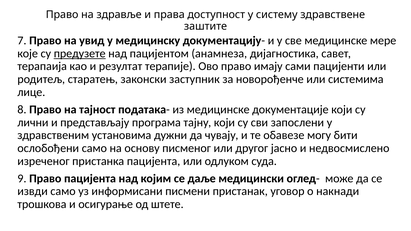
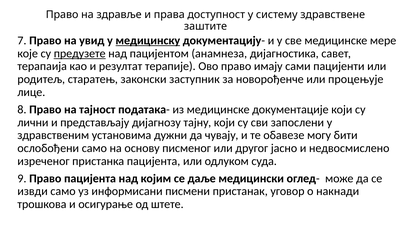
медицинску underline: none -> present (148, 41)
системима: системима -> процењује (356, 79)
програма: програма -> дијагнозу (156, 122)
